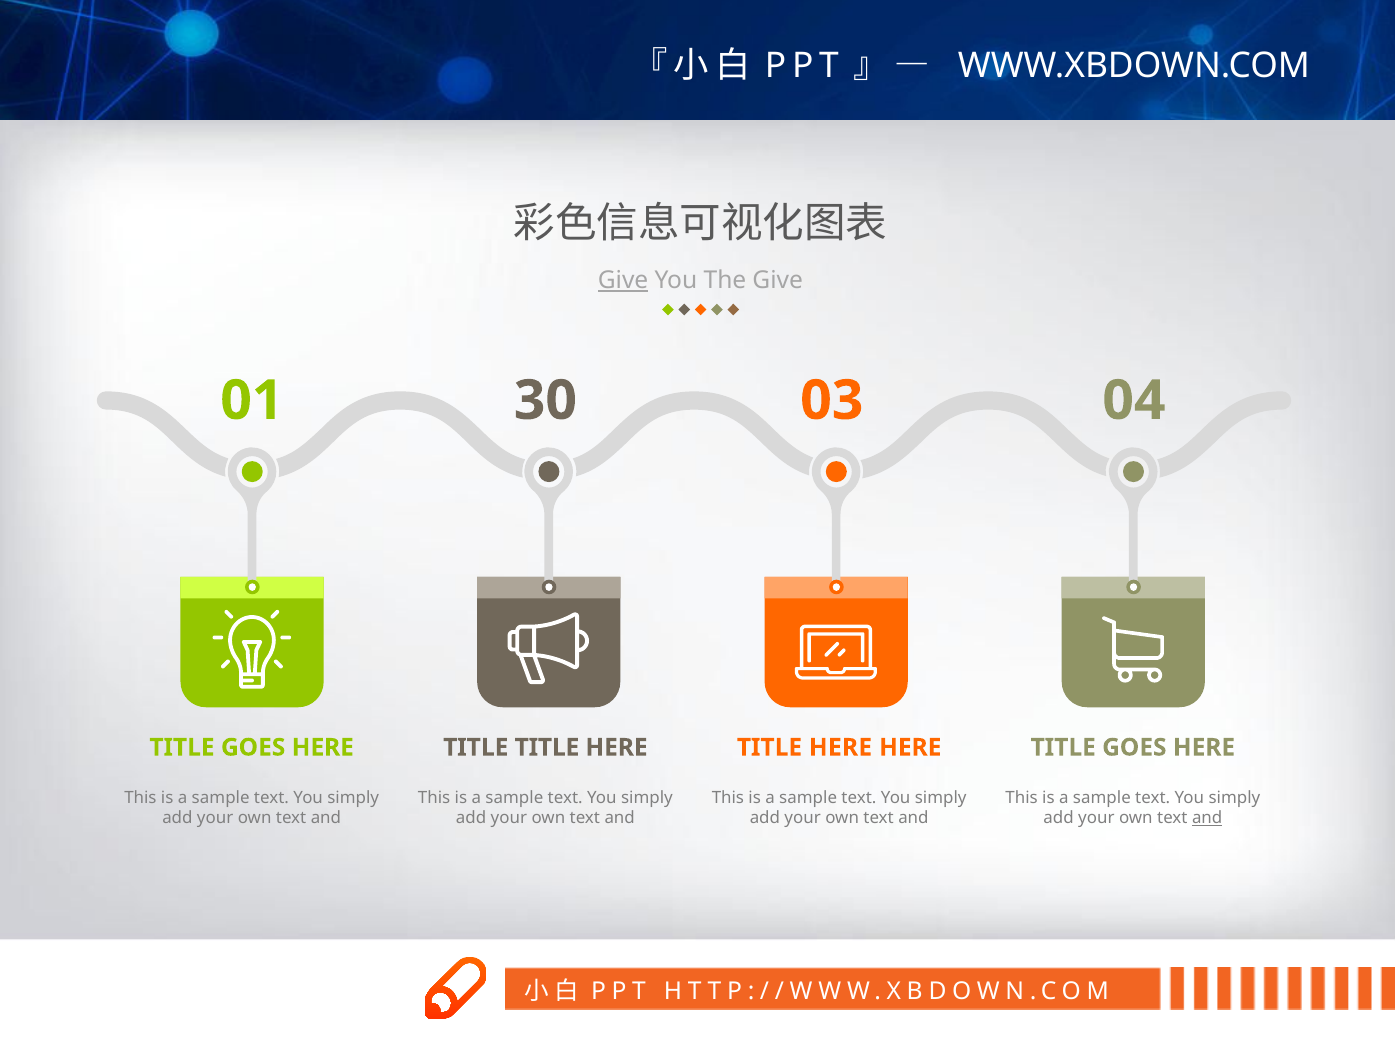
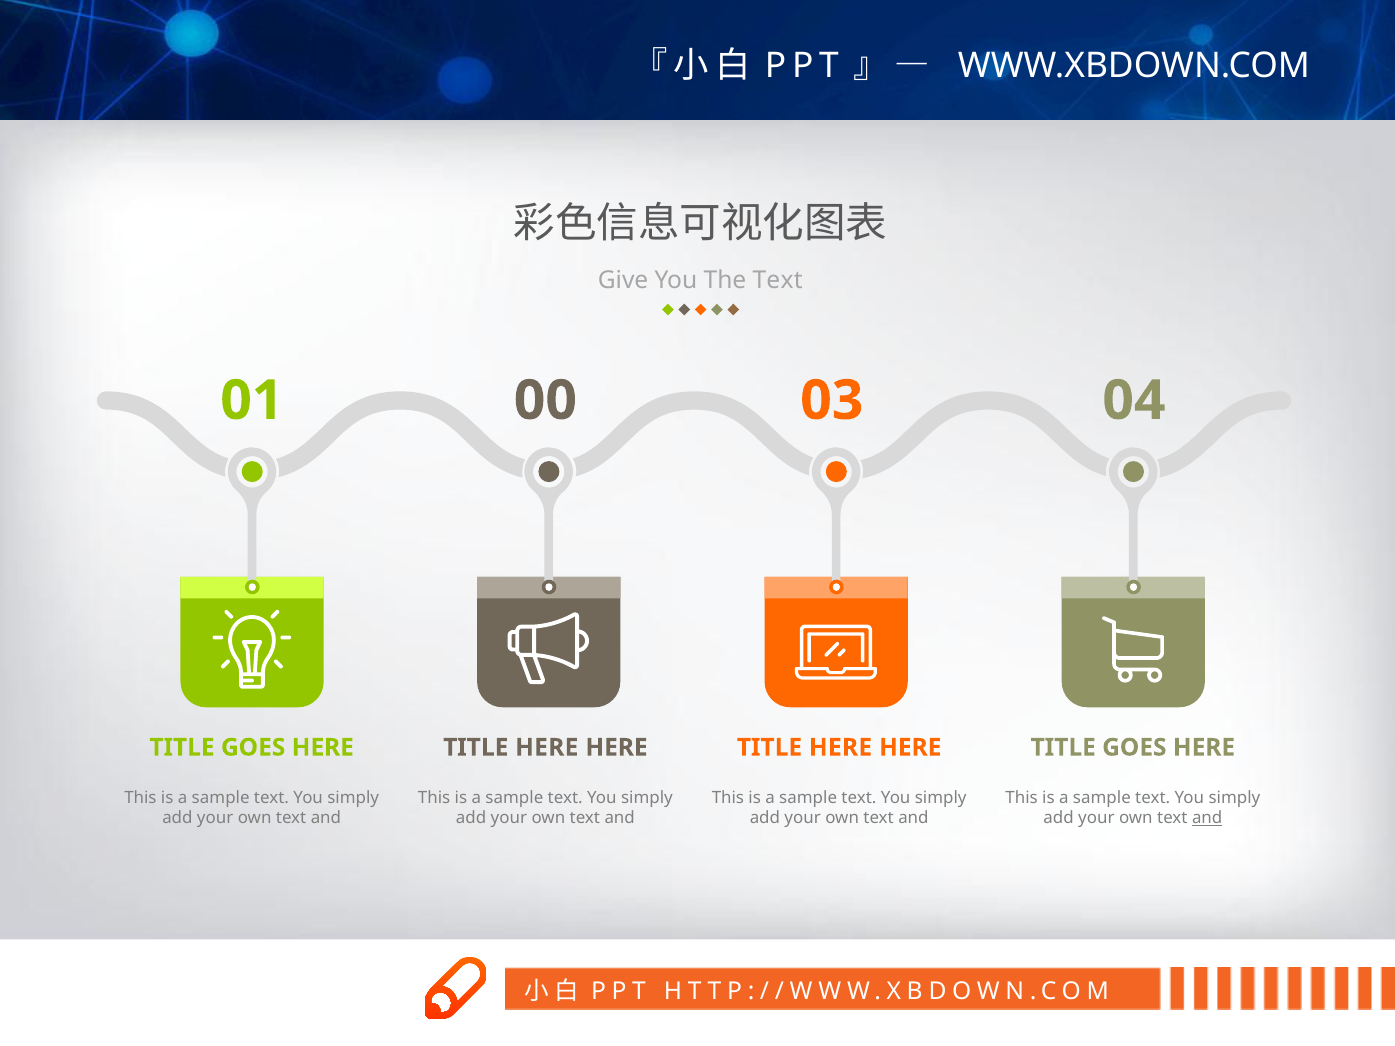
Give underline: present -> none (623, 280)
The Give: Give -> Text (778, 280)
30: 30 -> 00 (545, 401)
TITLE: TITLE -> HERE (547, 748)
